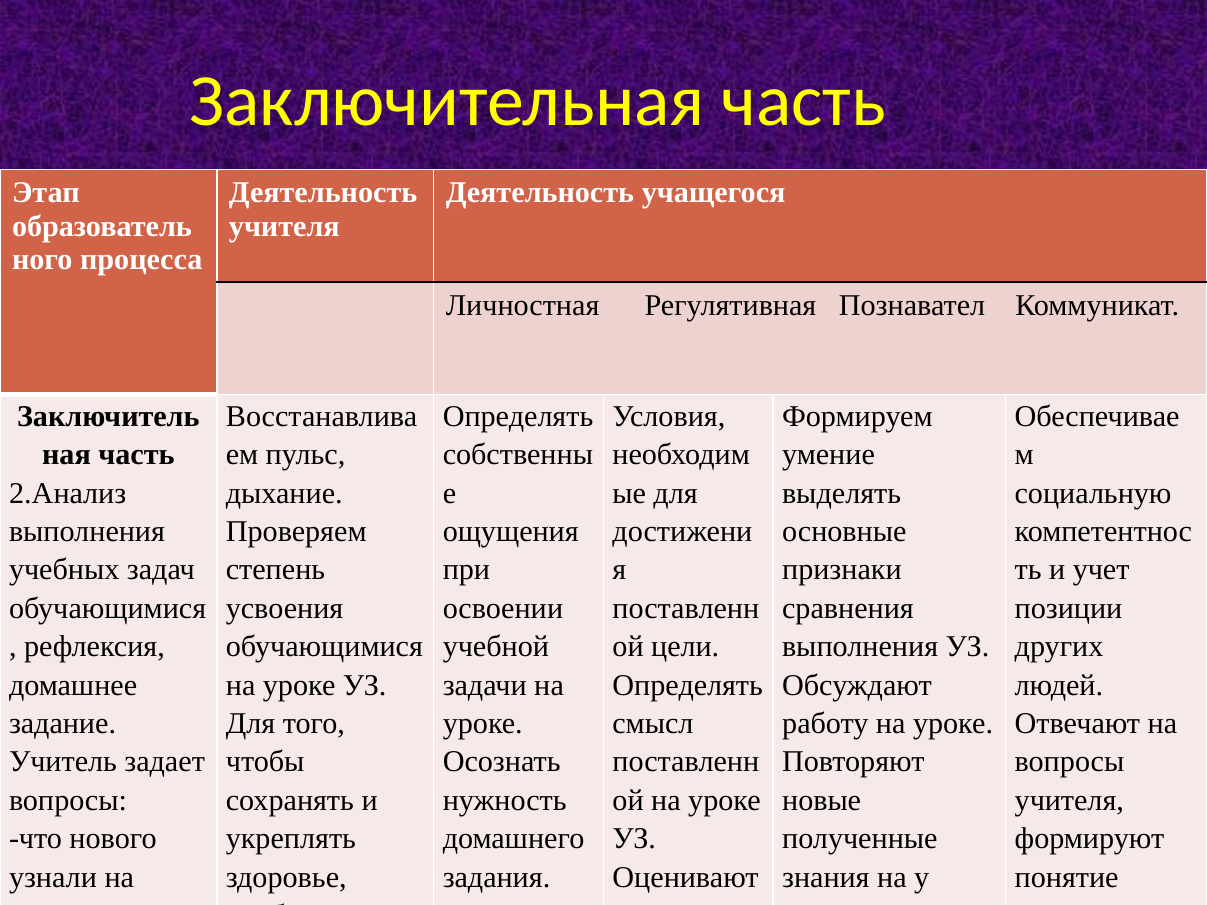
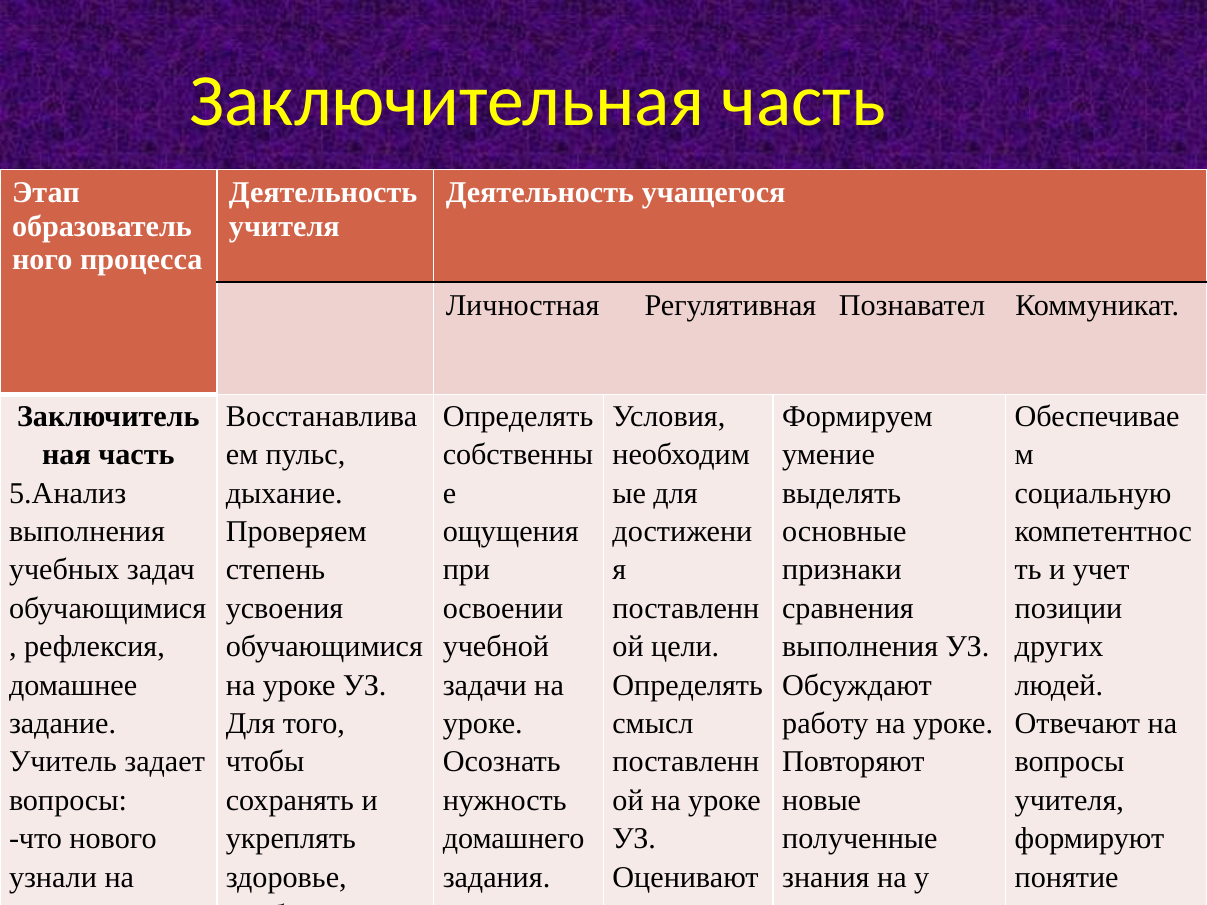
2.Анализ: 2.Анализ -> 5.Анализ (68, 493)
